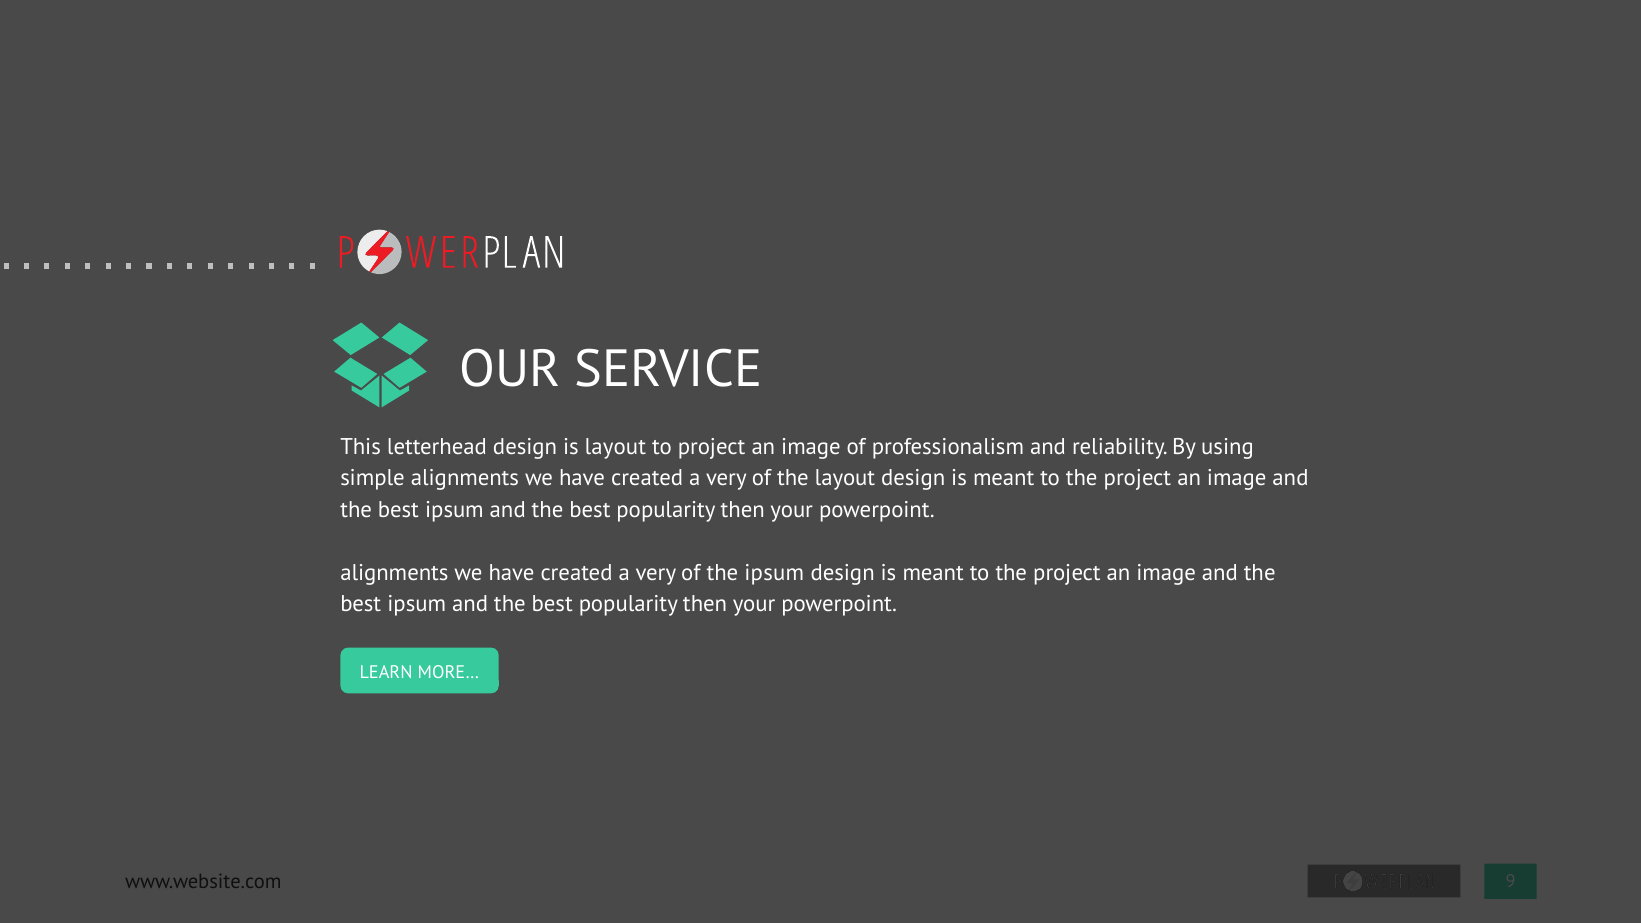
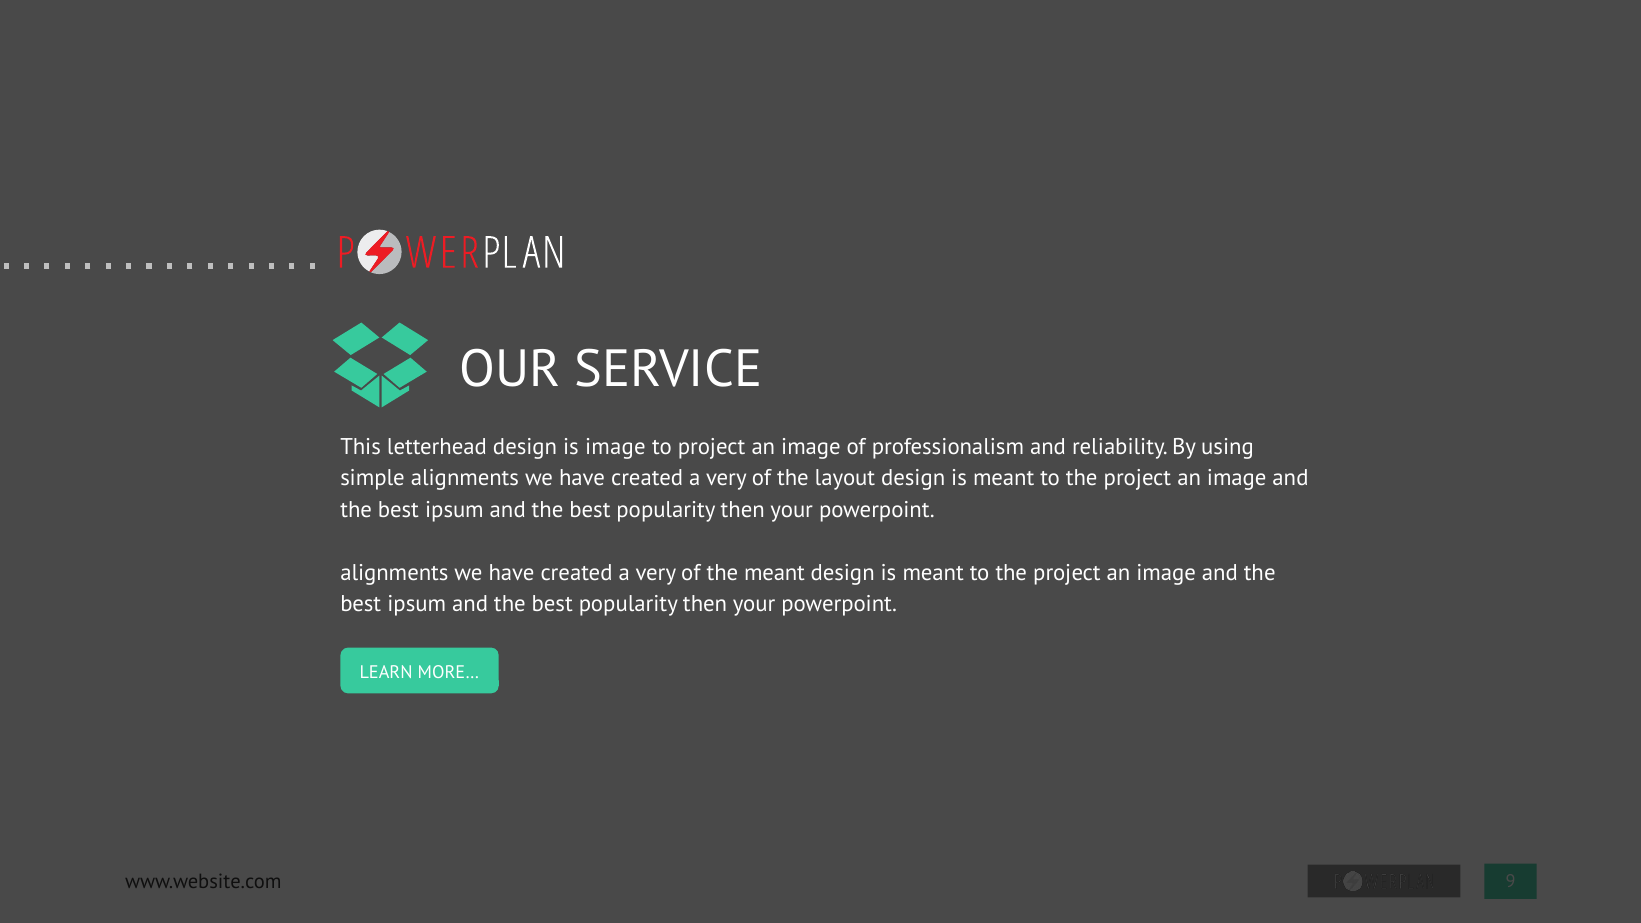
is layout: layout -> image (615, 447)
the ipsum: ipsum -> meant (775, 573)
